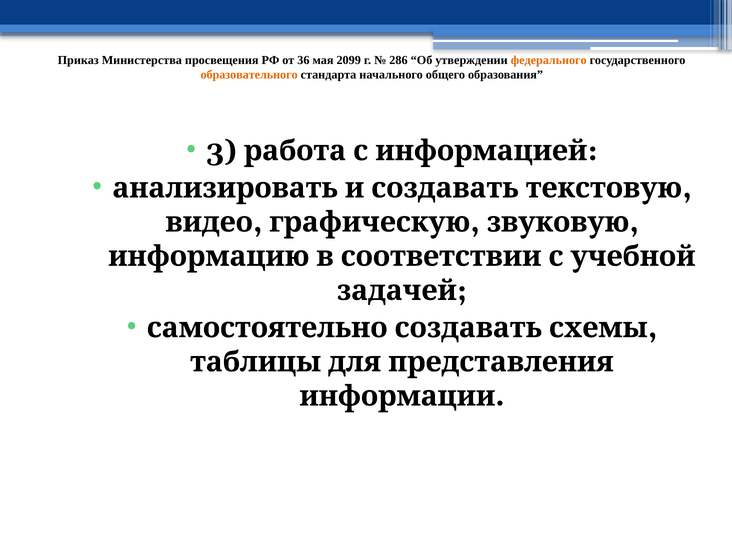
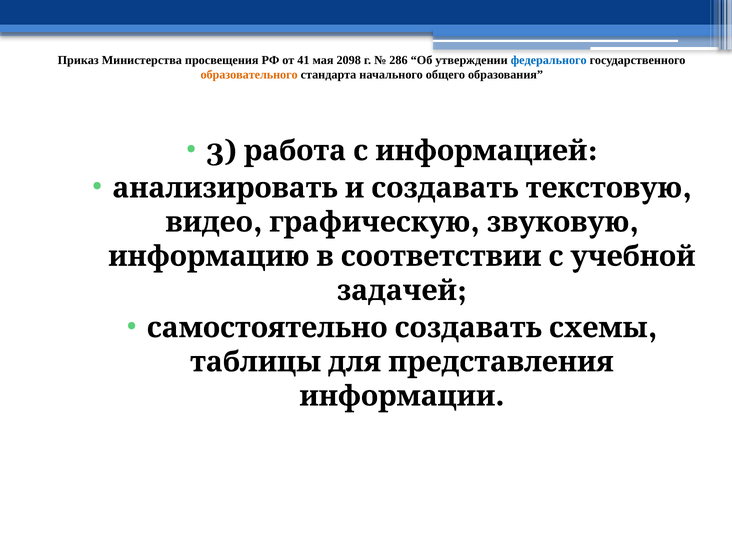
36: 36 -> 41 (303, 60)
2099: 2099 -> 2098 (349, 60)
федерального colour: orange -> blue (549, 60)
